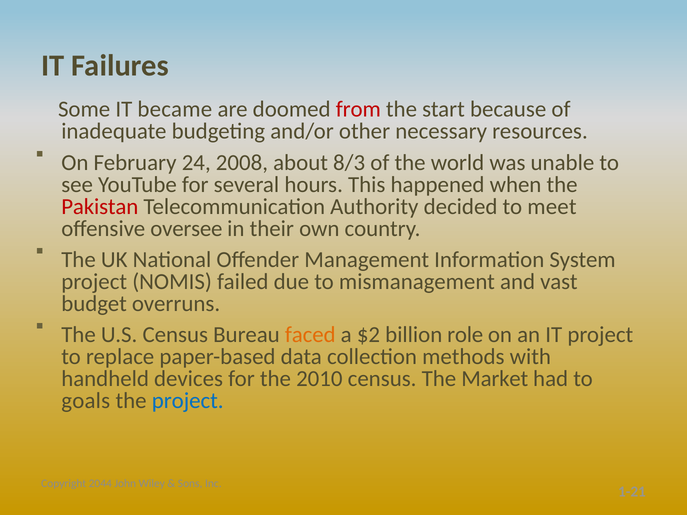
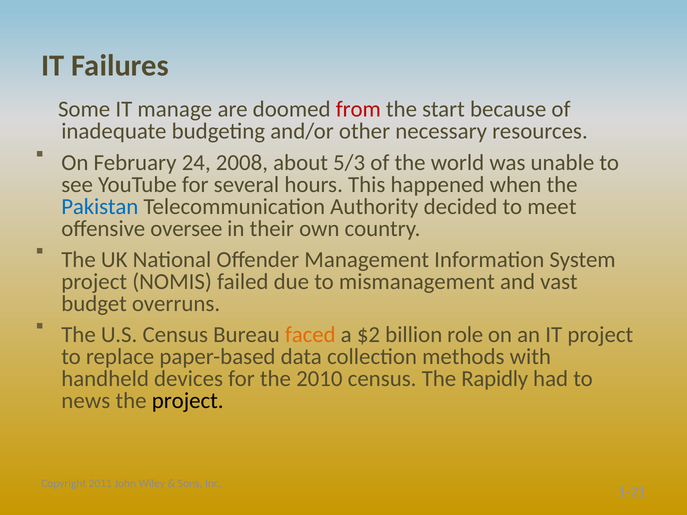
became: became -> manage (175, 109)
8/3: 8/3 -> 5/3 (349, 163)
Pakistan colour: red -> blue (100, 207)
Market: Market -> Rapidly (495, 379)
goals: goals -> news (86, 401)
project colour: blue -> black (188, 401)
2044: 2044 -> 2011 (100, 484)
